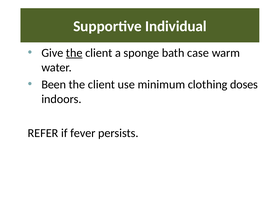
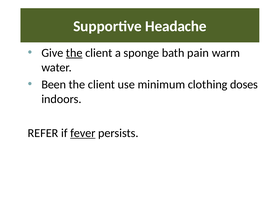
Individual: Individual -> Headache (176, 26)
case: case -> pain (198, 53)
fever underline: none -> present (83, 133)
